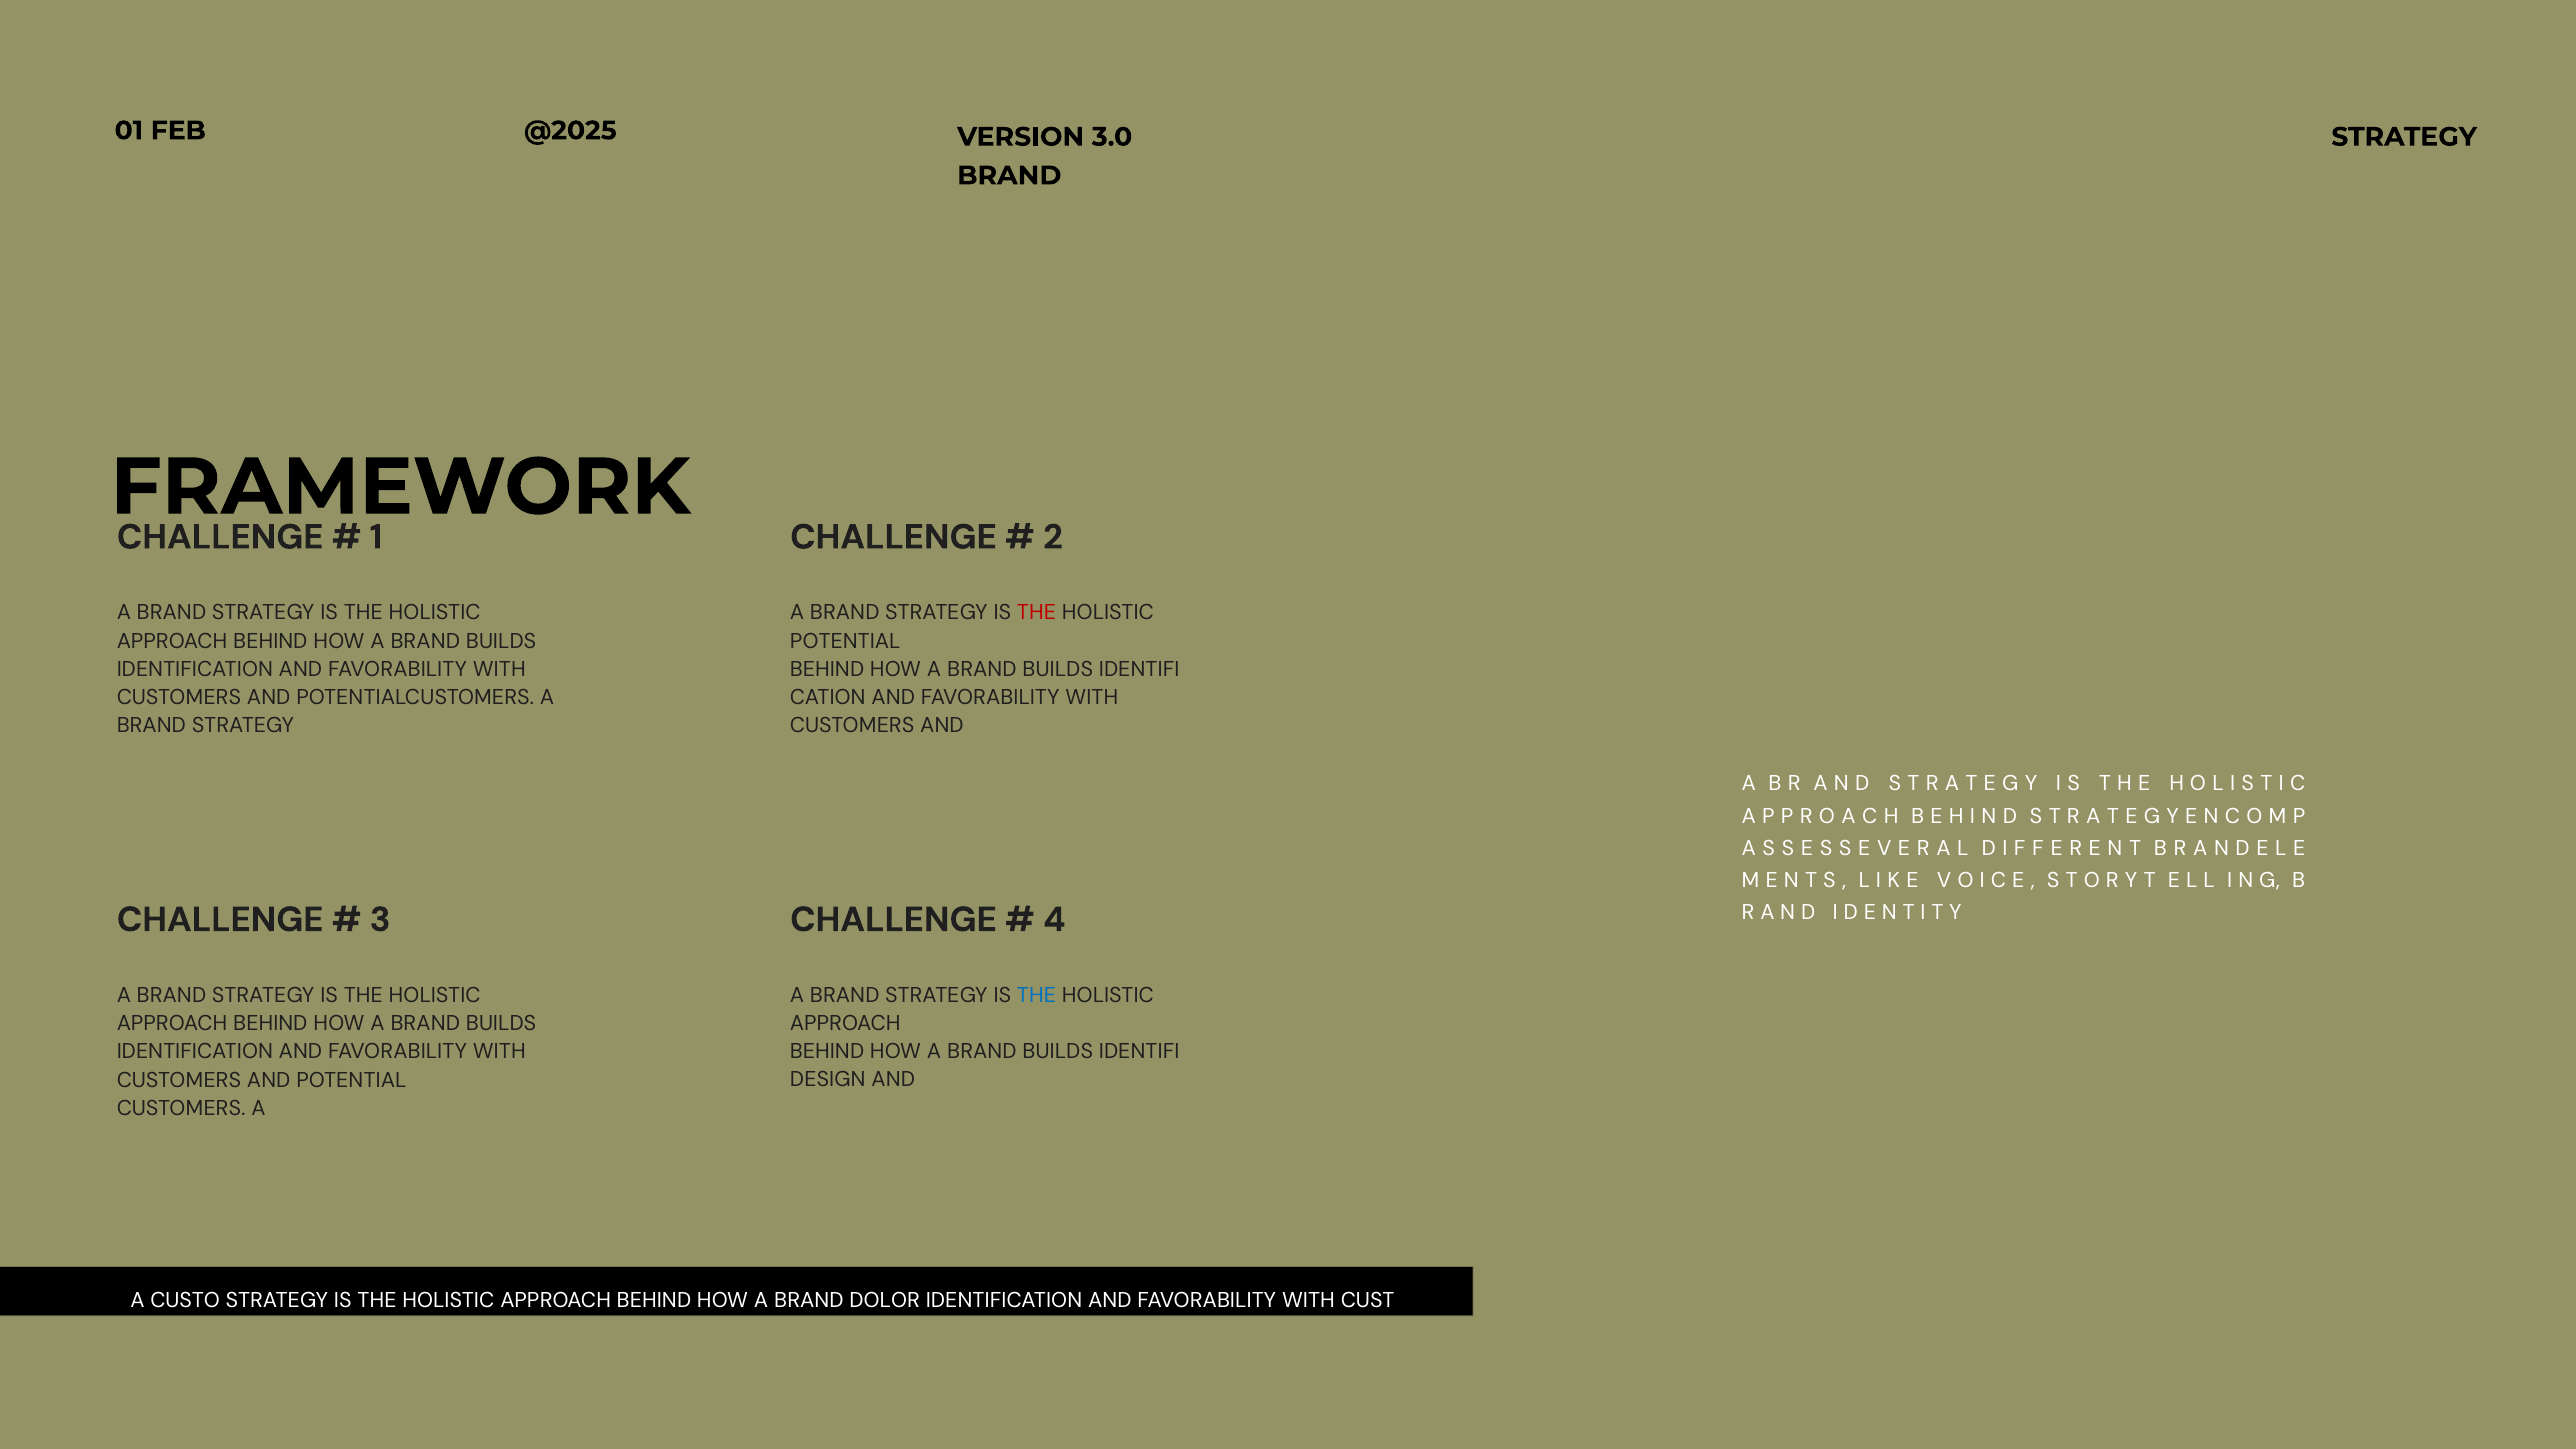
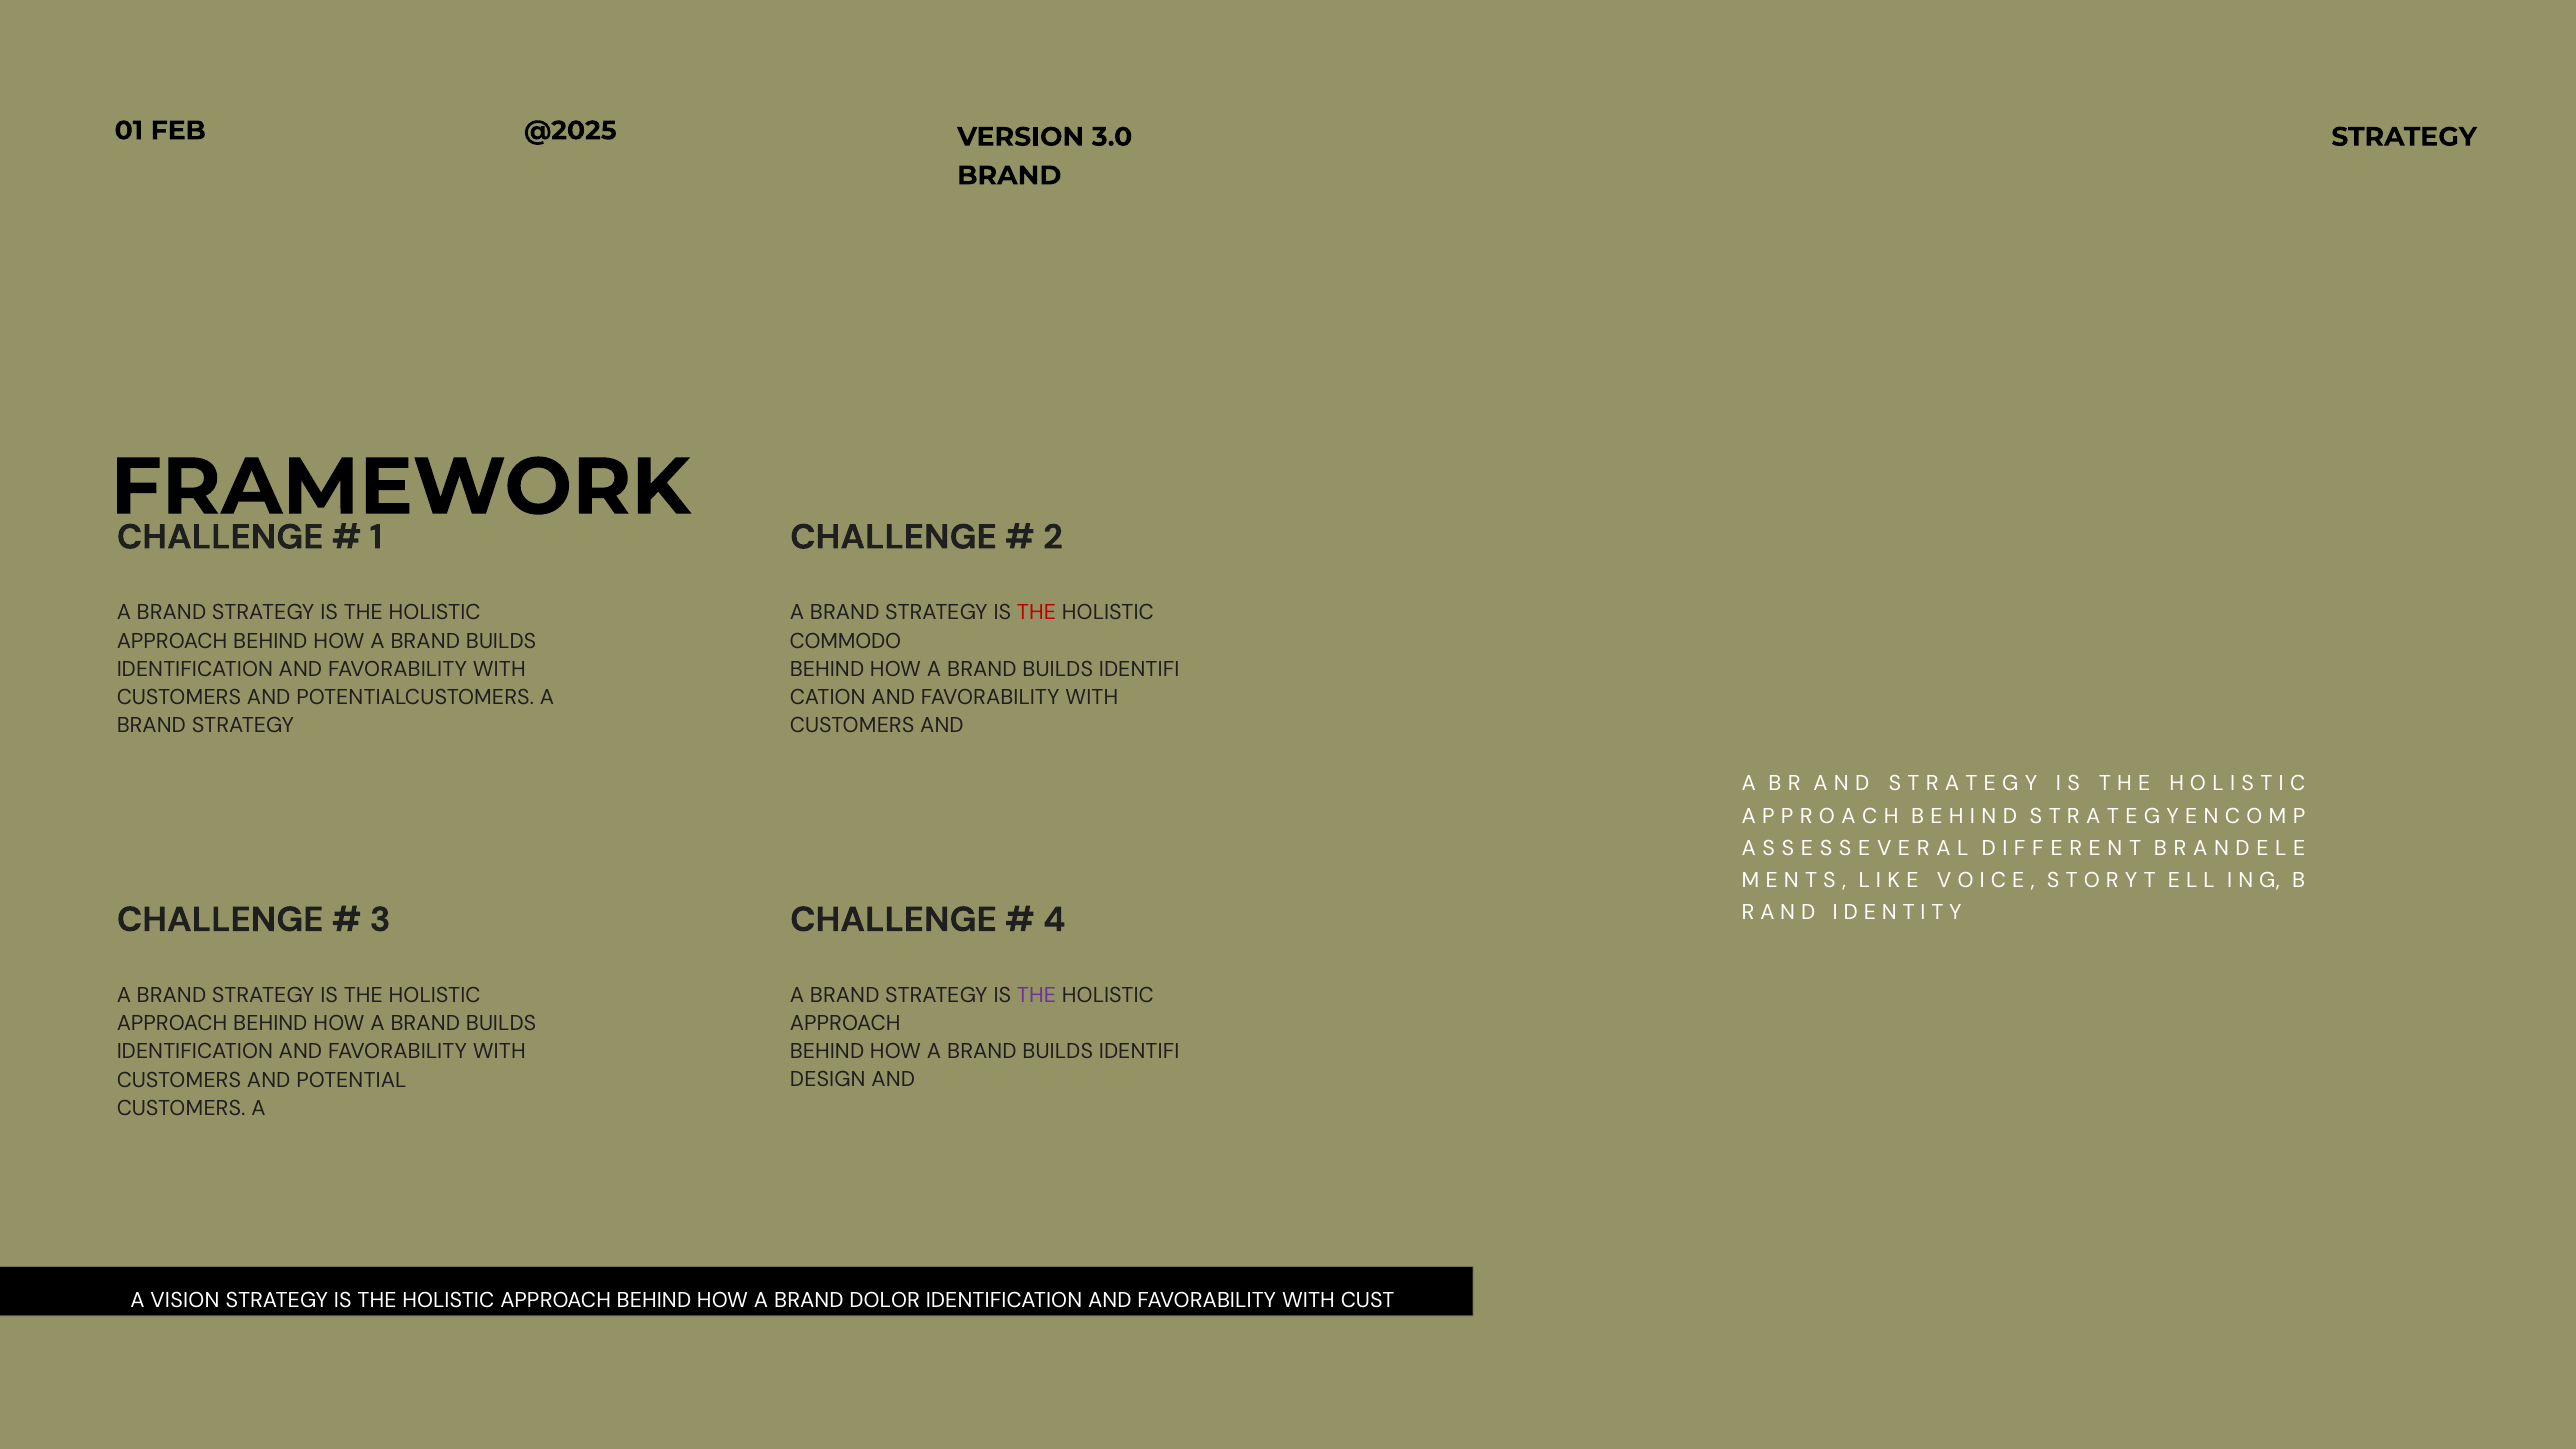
POTENTIAL: POTENTIAL -> COMMODO (845, 641)
THE colour: blue -> purple (1037, 995)
CUSTO: CUSTO -> VISION (185, 1301)
